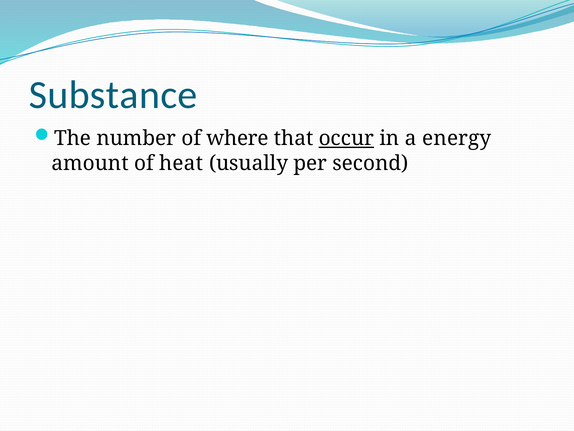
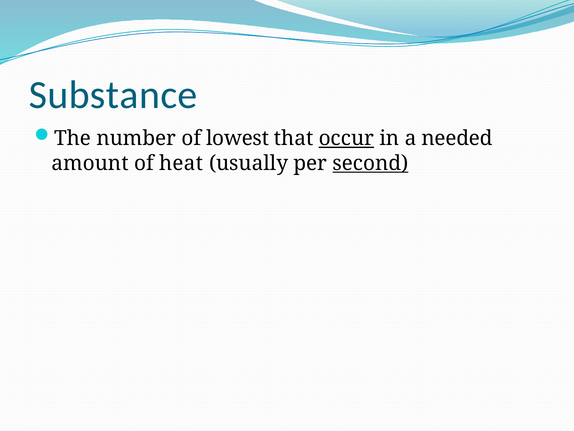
where: where -> lowest (238, 138)
energy: energy -> needed (457, 138)
second underline: none -> present (370, 163)
